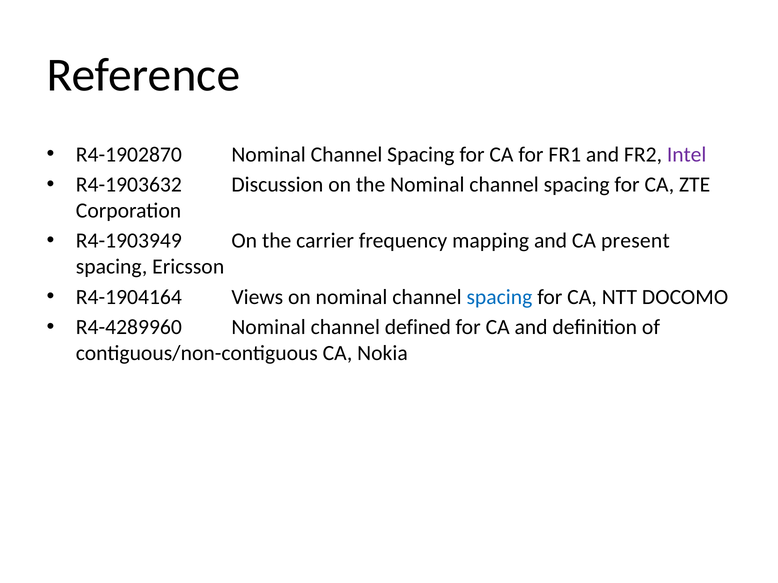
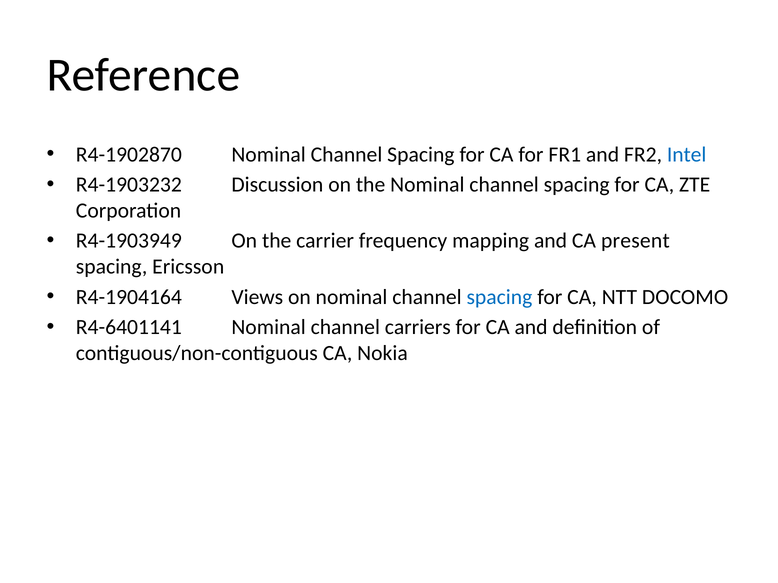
Intel colour: purple -> blue (687, 155)
R4-1903632: R4-1903632 -> R4-1903232 (129, 185)
R4-4289960: R4-4289960 -> R4-6401141 (129, 327)
defined: defined -> carriers (418, 327)
